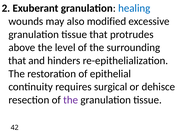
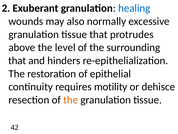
modified: modified -> normally (107, 21)
surgical: surgical -> motility (111, 86)
the colour: purple -> orange (71, 100)
